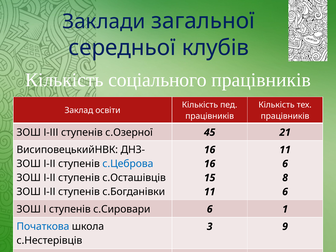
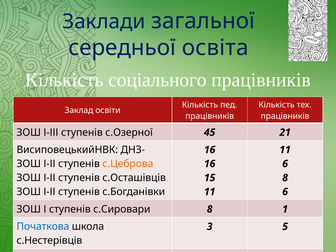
клубів: клубів -> освіта (215, 48)
с.Цеброва colour: blue -> orange (128, 164)
с.Сировари 6: 6 -> 8 (210, 209)
9: 9 -> 5 (285, 227)
